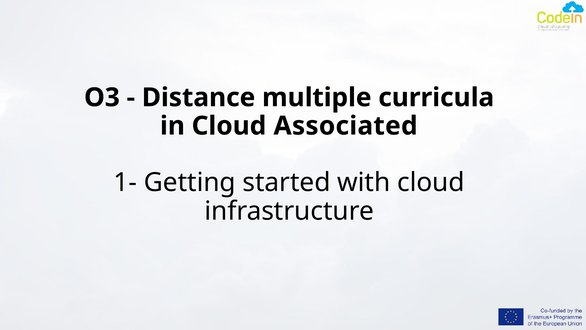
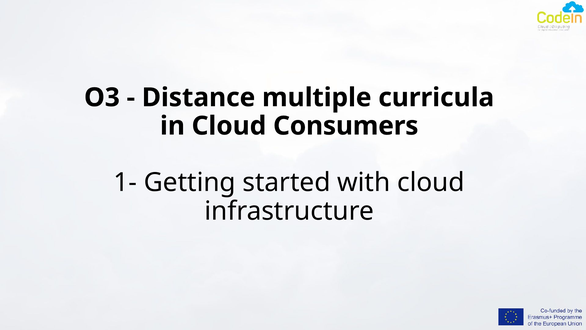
Associated: Associated -> Consumers (346, 126)
